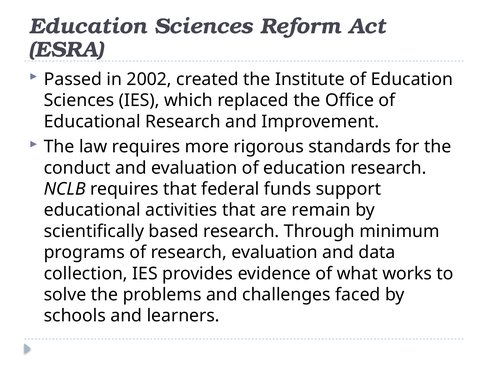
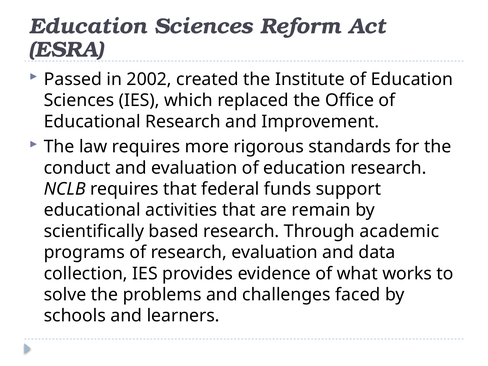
minimum: minimum -> academic (399, 231)
